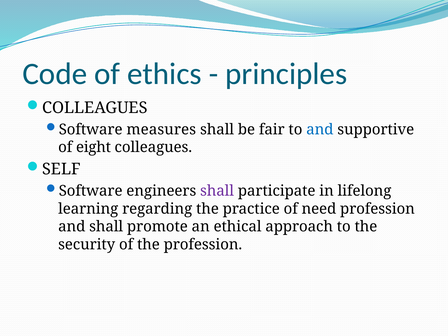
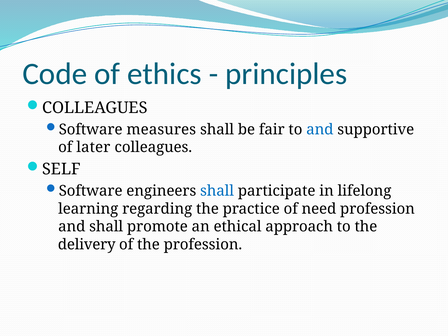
eight: eight -> later (93, 147)
shall colour: purple -> blue (217, 191)
security: security -> delivery (87, 245)
